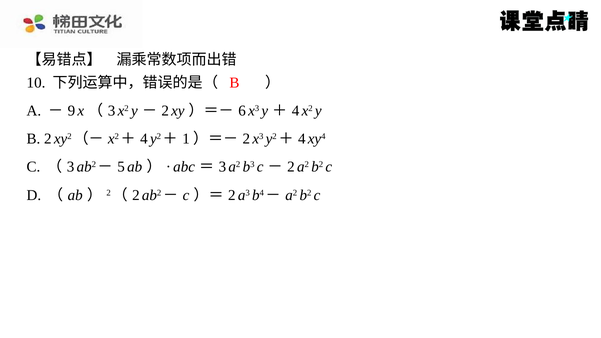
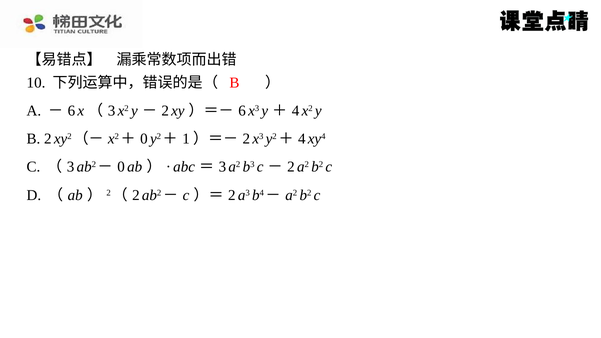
9: 9 -> 6 (71, 111)
4: 4 -> 0 (144, 139)
ab2－ 5: 5 -> 0 (121, 167)
